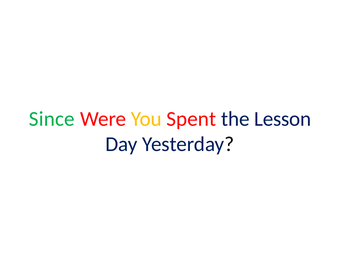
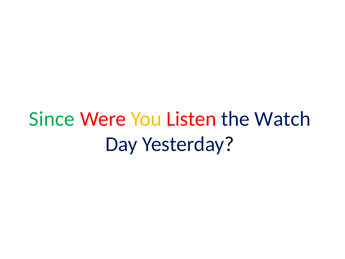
Spent: Spent -> Listen (191, 119)
Lesson: Lesson -> Watch (283, 119)
